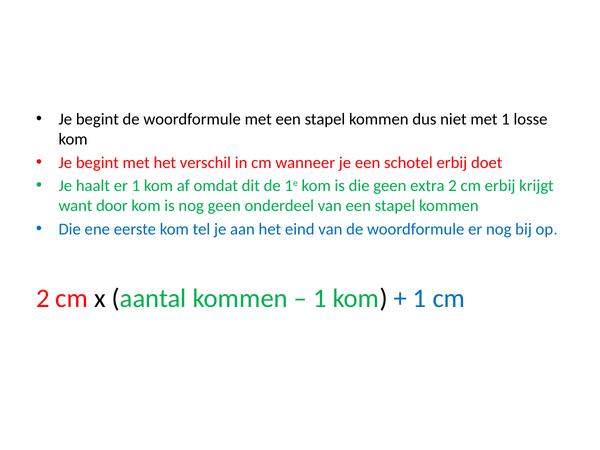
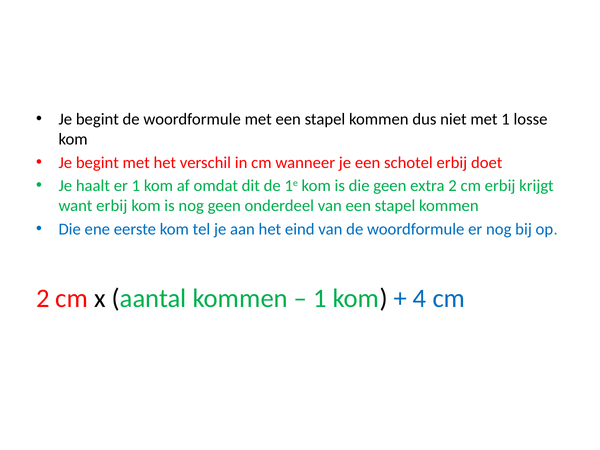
want door: door -> erbij (112, 206)
1: 1 -> 4 (420, 299)
